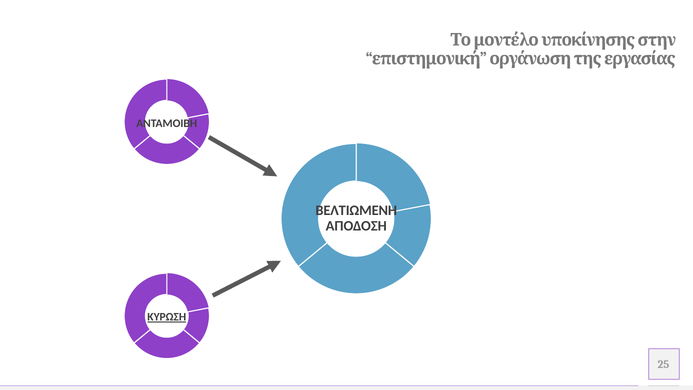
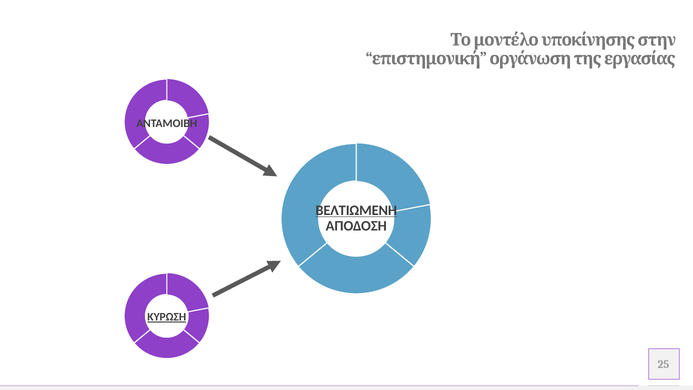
ΒΕΛΤΙΩΜΕΝΗ underline: none -> present (356, 210)
